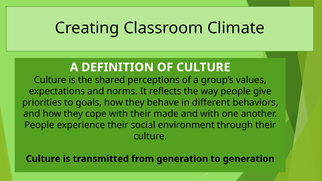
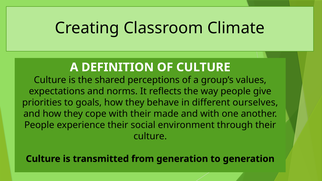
behaviors: behaviors -> ourselves (255, 103)
